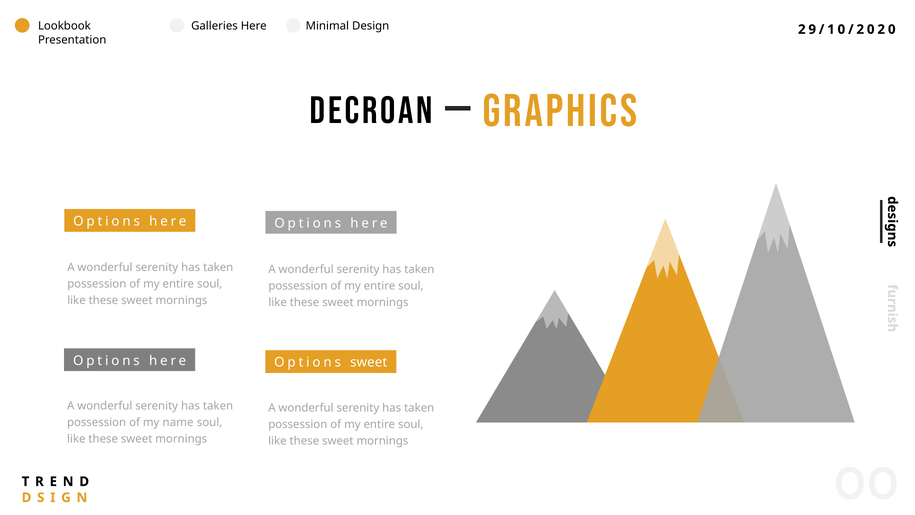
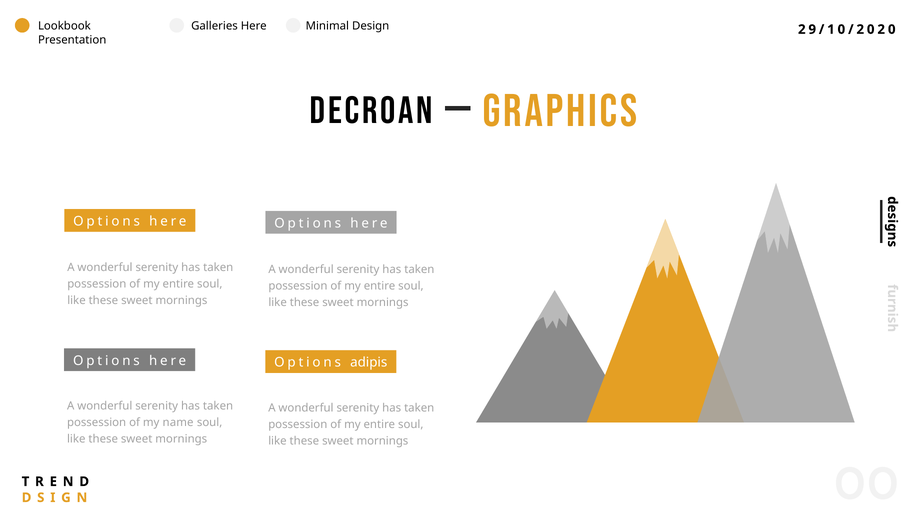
Options sweet: sweet -> adipis (369, 362)
